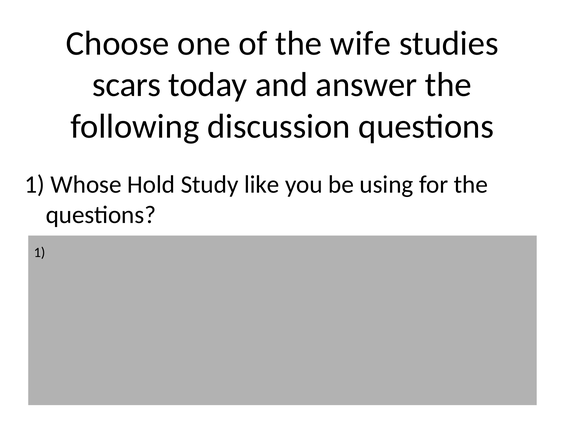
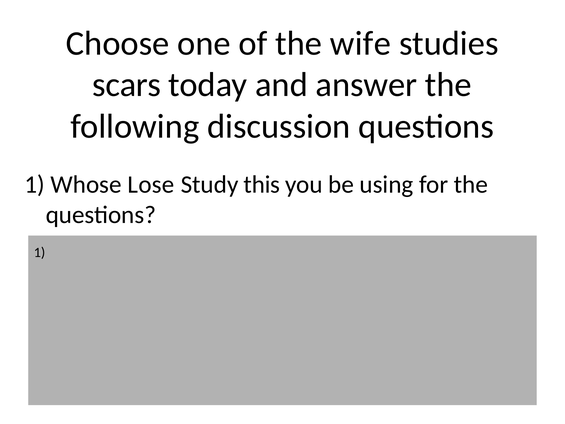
Hold: Hold -> Lose (151, 184)
like: like -> this (262, 184)
